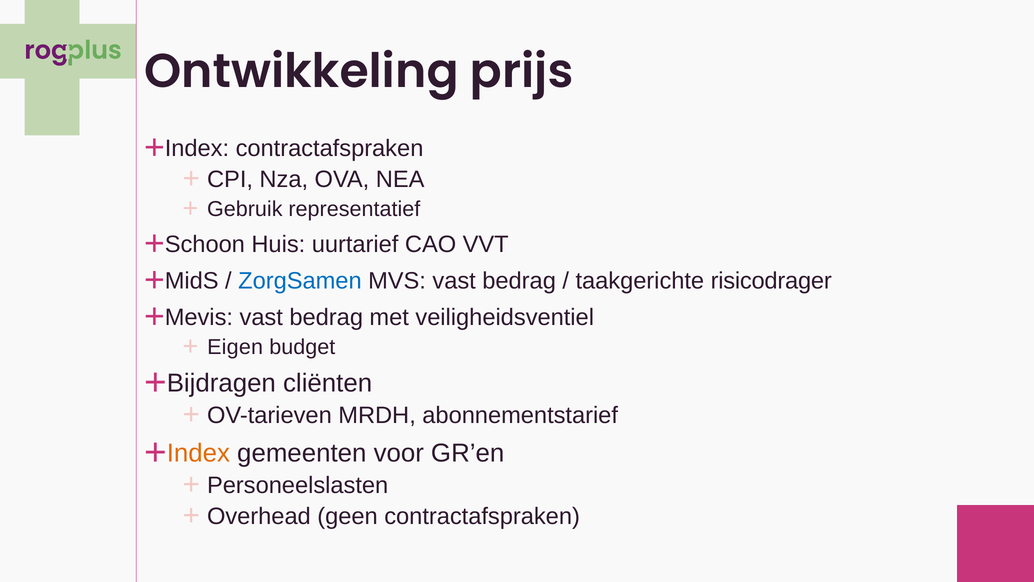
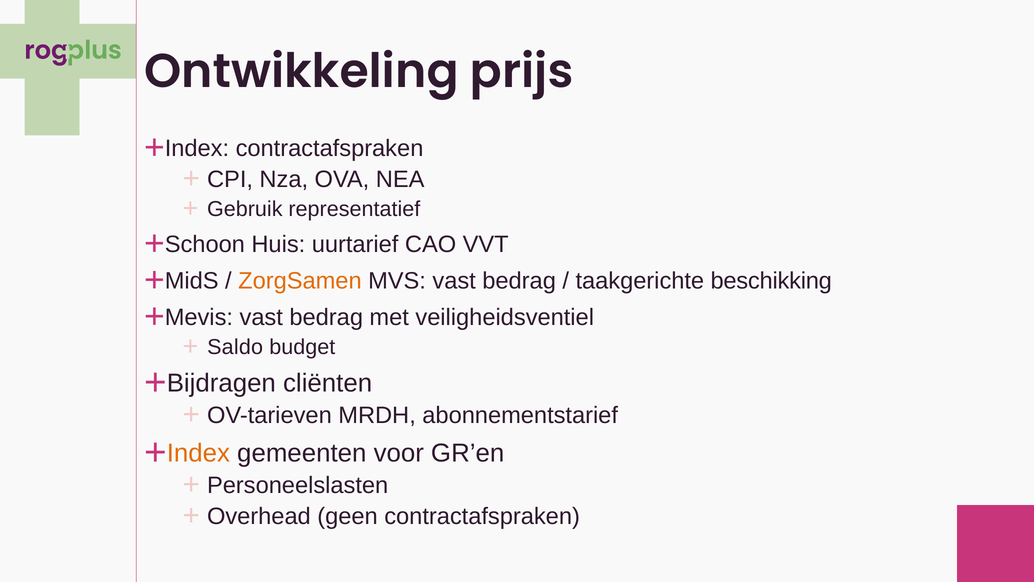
ZorgSamen colour: blue -> orange (300, 281)
risicodrager: risicodrager -> beschikking (771, 281)
Eigen: Eigen -> Saldo (235, 347)
